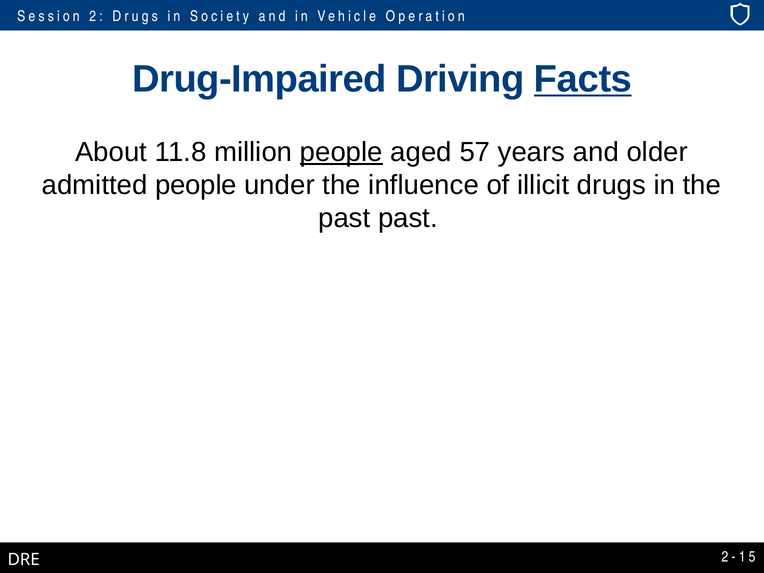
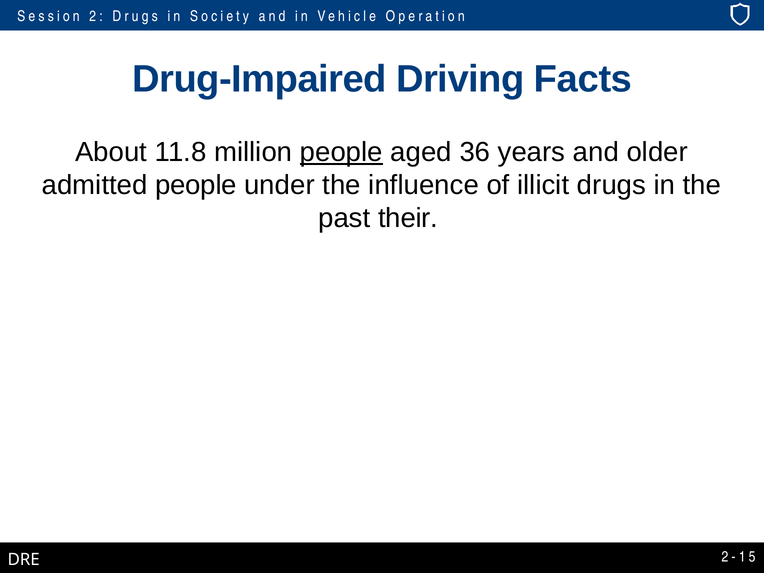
Facts underline: present -> none (583, 79)
57: 57 -> 36 (475, 152)
past past: past -> their (408, 218)
